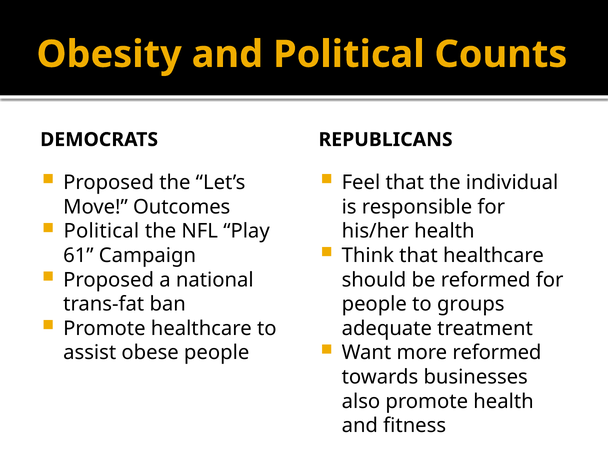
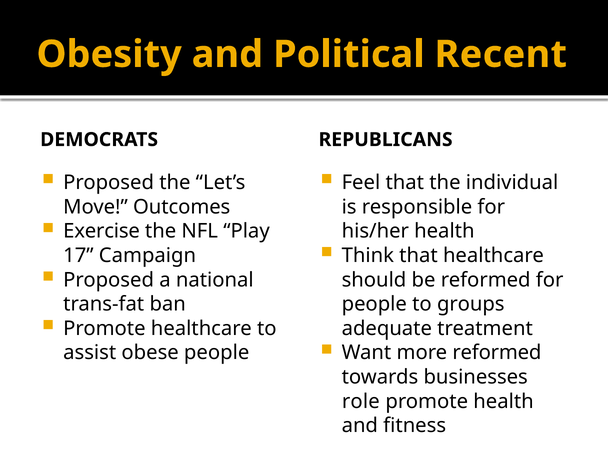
Counts: Counts -> Recent (501, 54)
Political: Political -> Exercise (102, 231)
61: 61 -> 17 (78, 255)
also: also -> role (361, 401)
